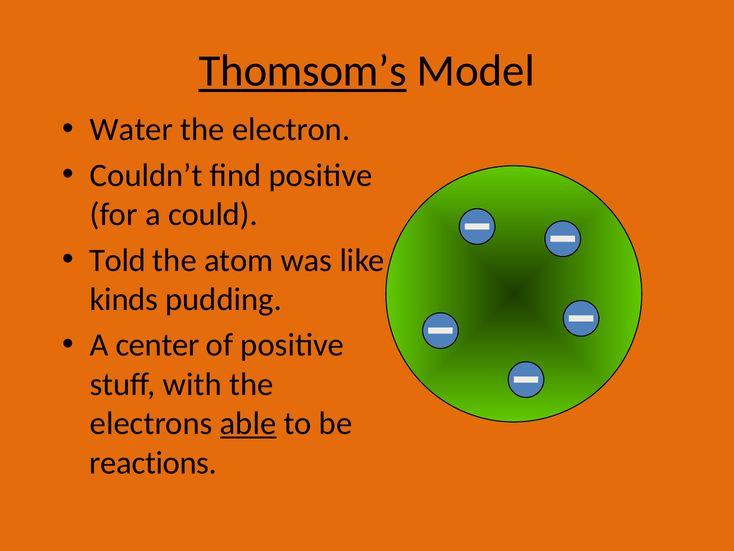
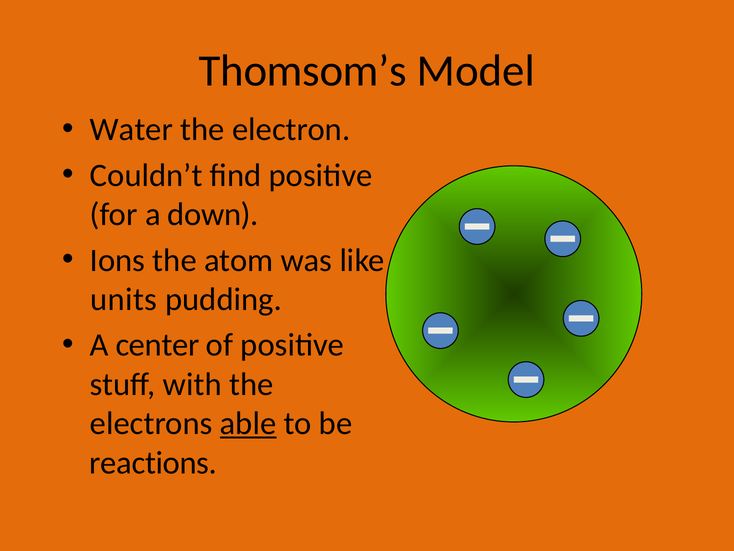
Thomsom’s underline: present -> none (303, 71)
could: could -> down (213, 214)
Told: Told -> Ions (118, 260)
kinds: kinds -> units (124, 299)
